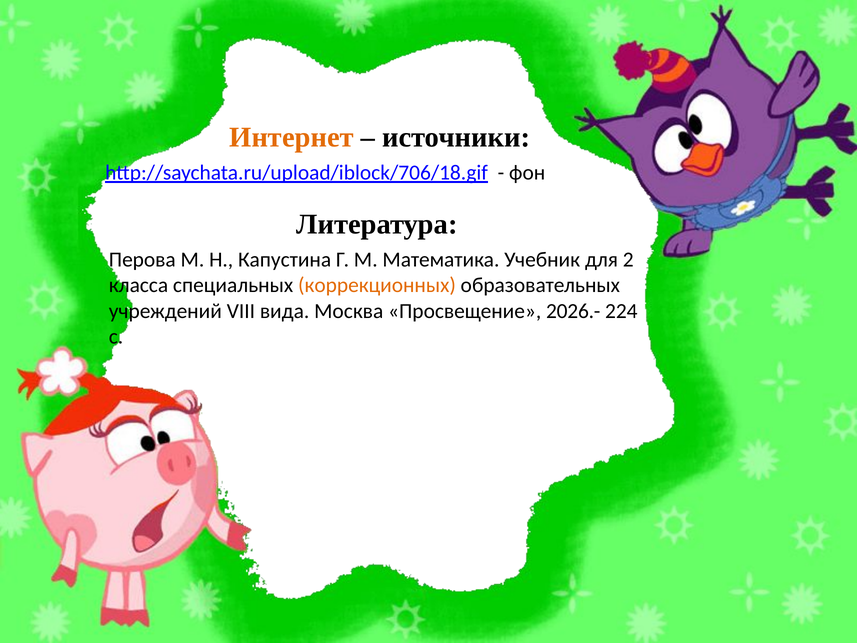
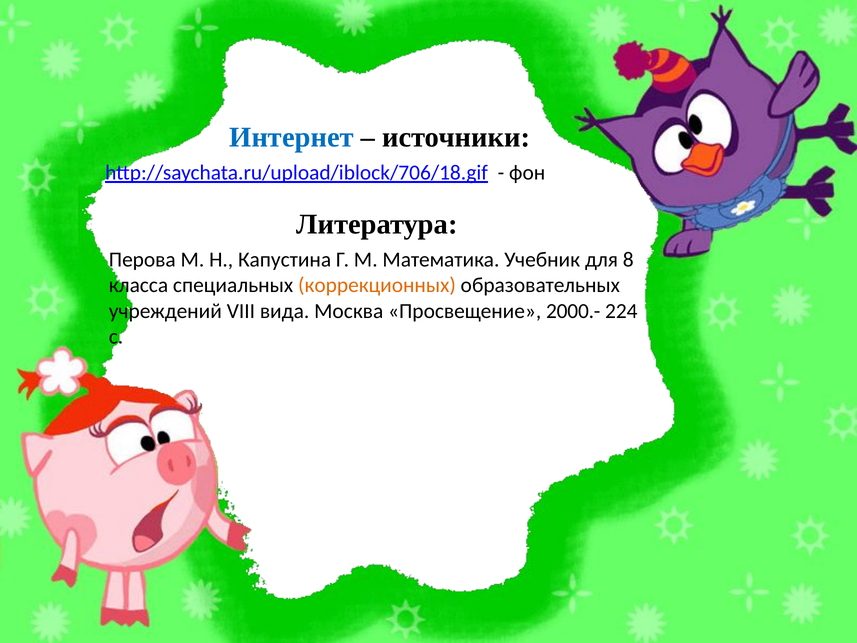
Интернет colour: orange -> blue (292, 137)
2: 2 -> 8 (628, 260)
2026.-: 2026.- -> 2000.- (573, 311)
